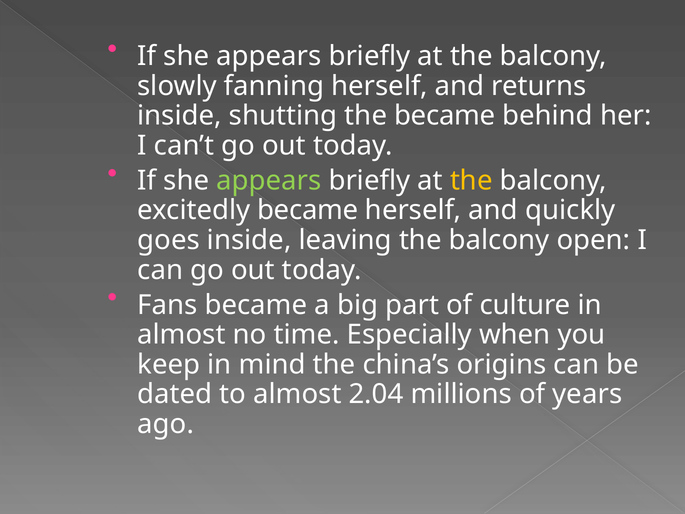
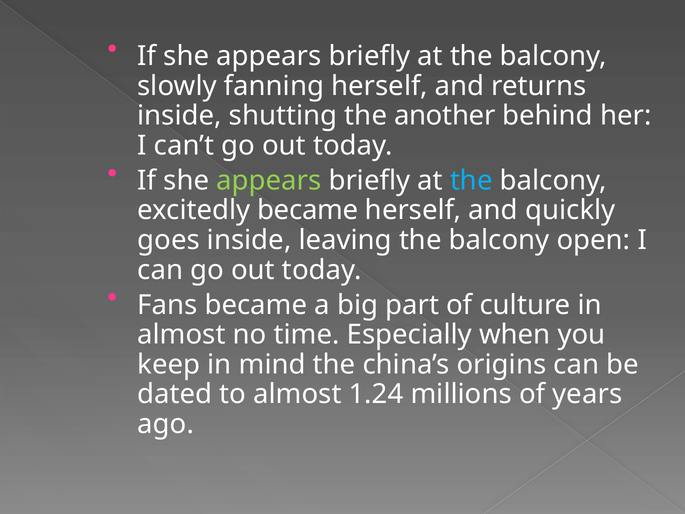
the became: became -> another (445, 116)
the colour: yellow -> light blue (471, 180)
2.04: 2.04 -> 1.24 (376, 394)
